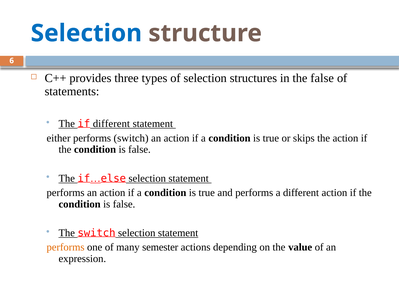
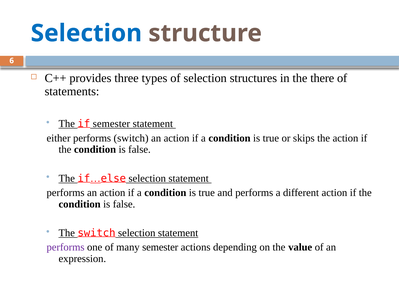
the false: false -> there (322, 78)
if different: different -> semester (111, 124)
performs colour: orange -> purple (66, 247)
